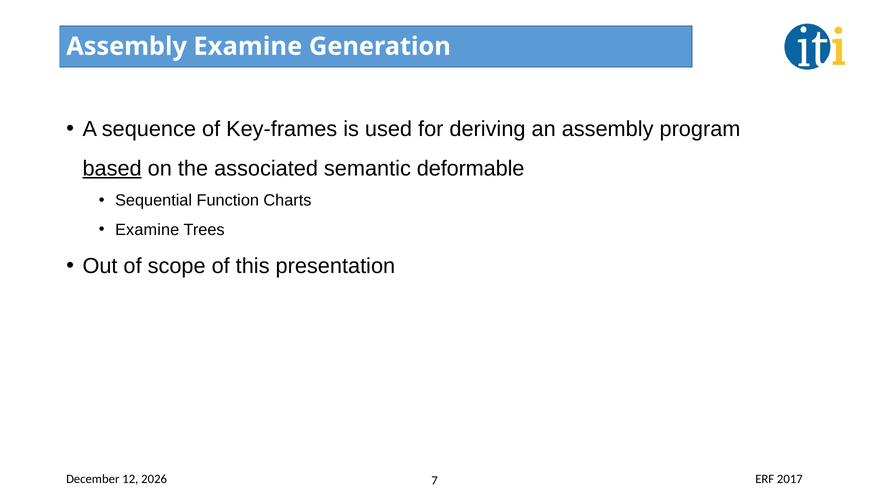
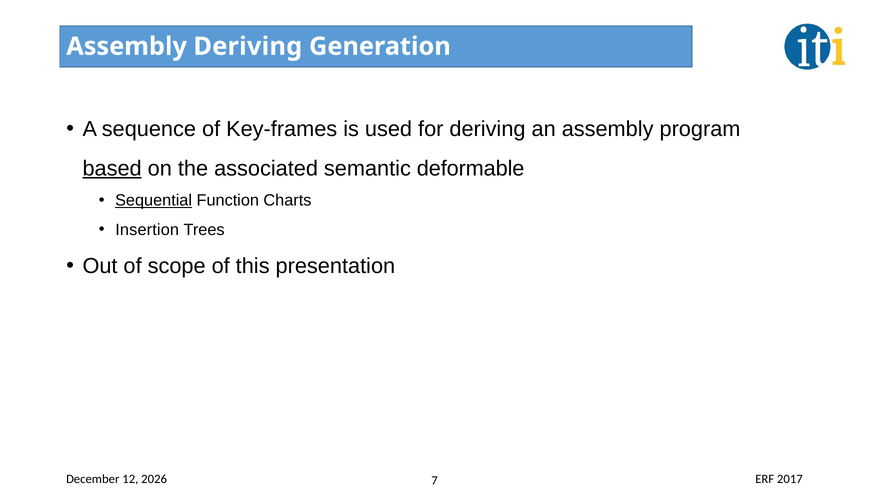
Assembly Examine: Examine -> Deriving (248, 46)
Sequential underline: none -> present (154, 200)
Examine: Examine -> Insertion (147, 230)
